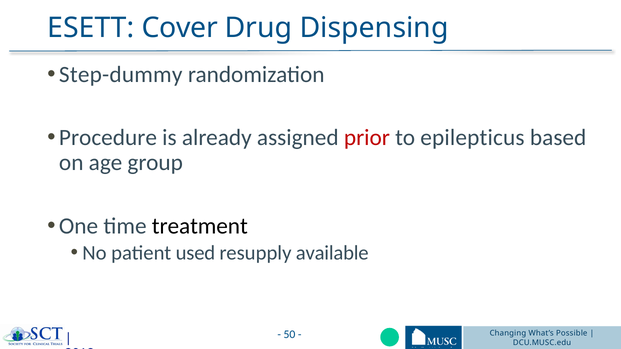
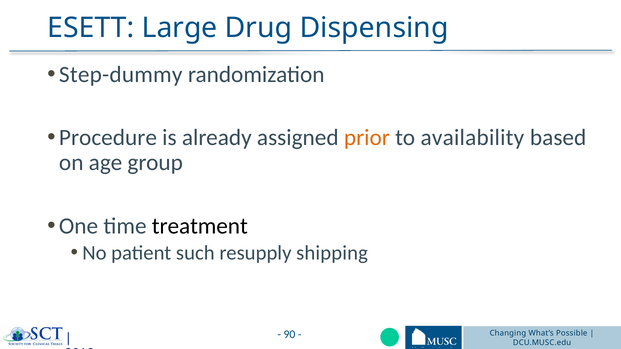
Cover: Cover -> Large (180, 28)
prior colour: red -> orange (367, 138)
epilepticus: epilepticus -> availability (472, 138)
used: used -> such (195, 253)
available: available -> shipping (332, 253)
50: 50 -> 90 (289, 335)
